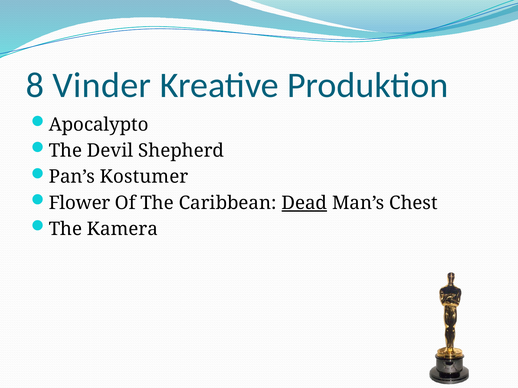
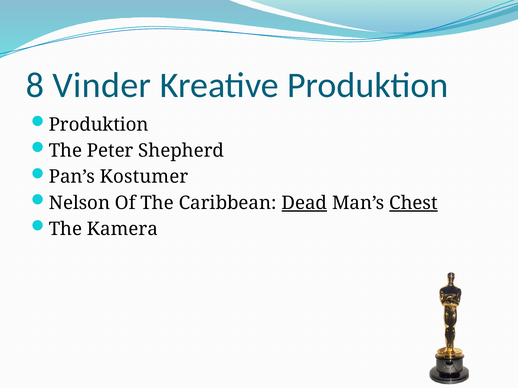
Apocalypto: Apocalypto -> Produktion (99, 125)
Devil: Devil -> Peter (110, 151)
Flower: Flower -> Nelson (79, 203)
Chest underline: none -> present (413, 203)
